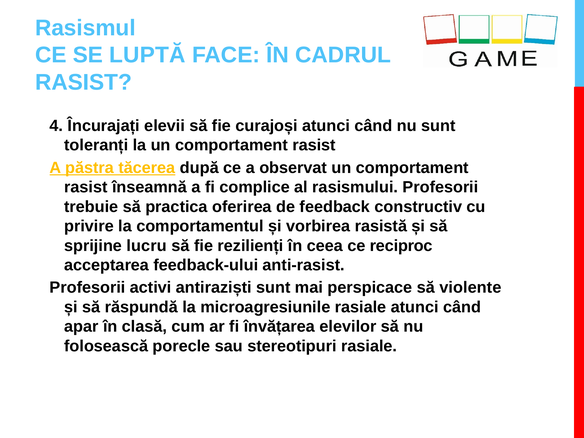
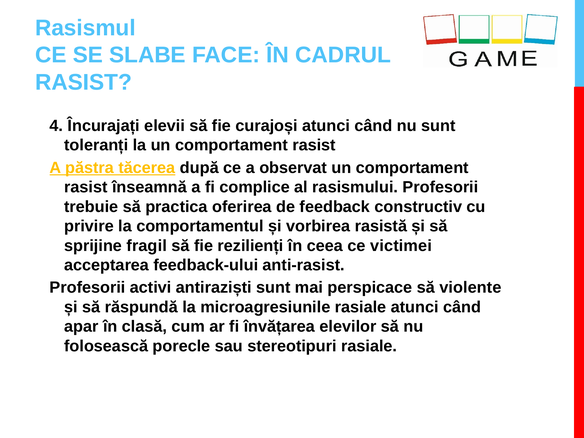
LUPTĂ: LUPTĂ -> SLABE (148, 55)
lucru: lucru -> fragil (147, 246)
reciproc: reciproc -> victimei (401, 246)
